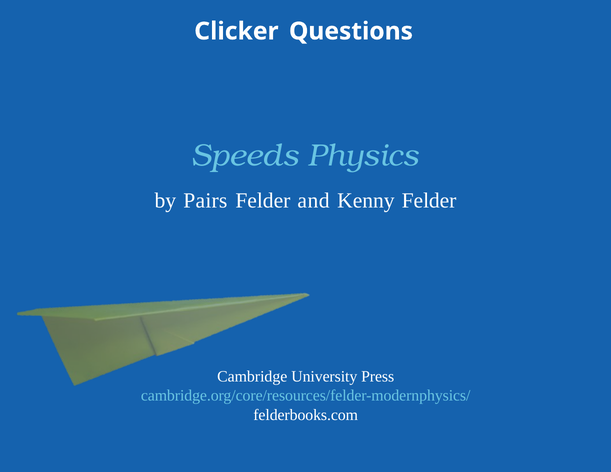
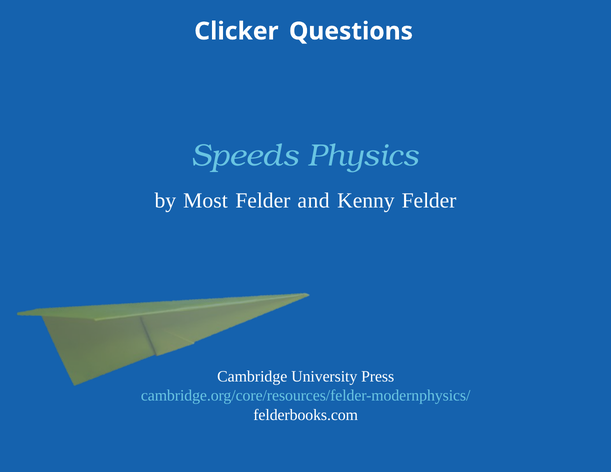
Pairs: Pairs -> Most (205, 200)
